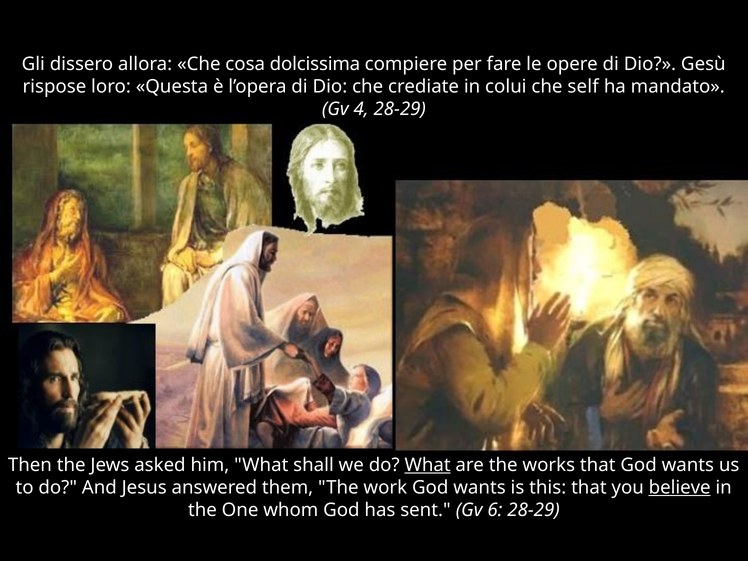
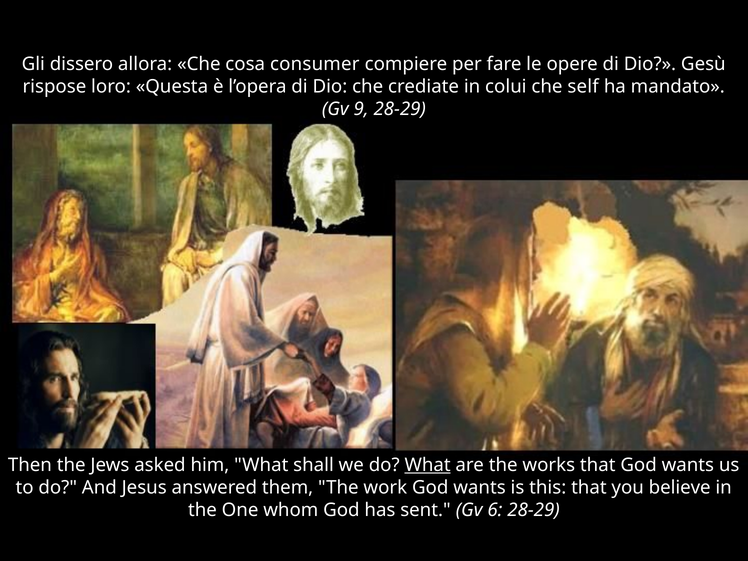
dolcissima: dolcissima -> consumer (315, 64)
4: 4 -> 9 (361, 109)
believe underline: present -> none (680, 487)
